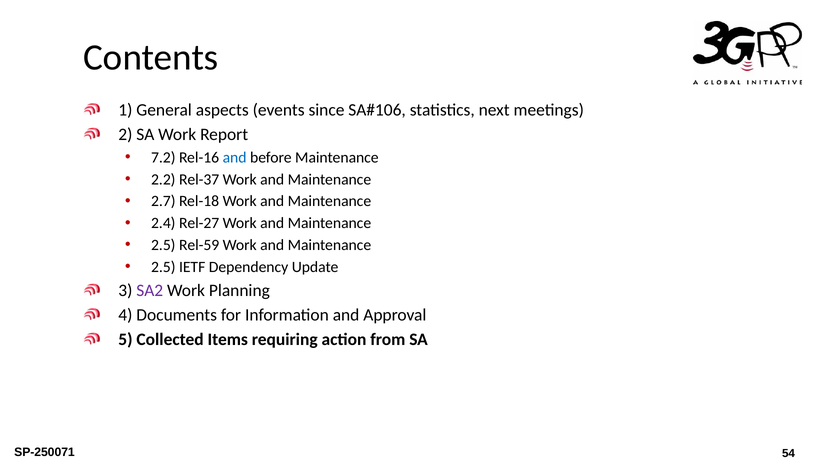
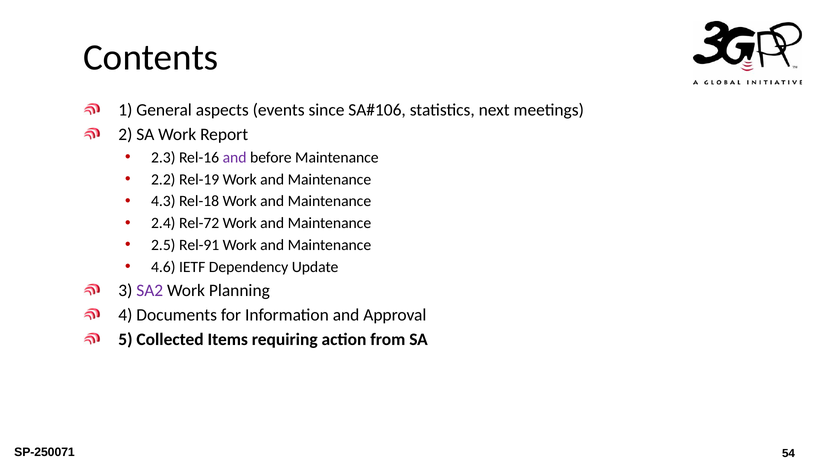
7.2: 7.2 -> 2.3 (163, 157)
and colour: blue -> purple (235, 157)
Rel-37: Rel-37 -> Rel-19 (199, 179)
2.7: 2.7 -> 4.3 (163, 201)
Rel-27: Rel-27 -> Rel-72 (199, 223)
Rel-59: Rel-59 -> Rel-91 (199, 245)
2.5: 2.5 -> 4.6 (163, 267)
